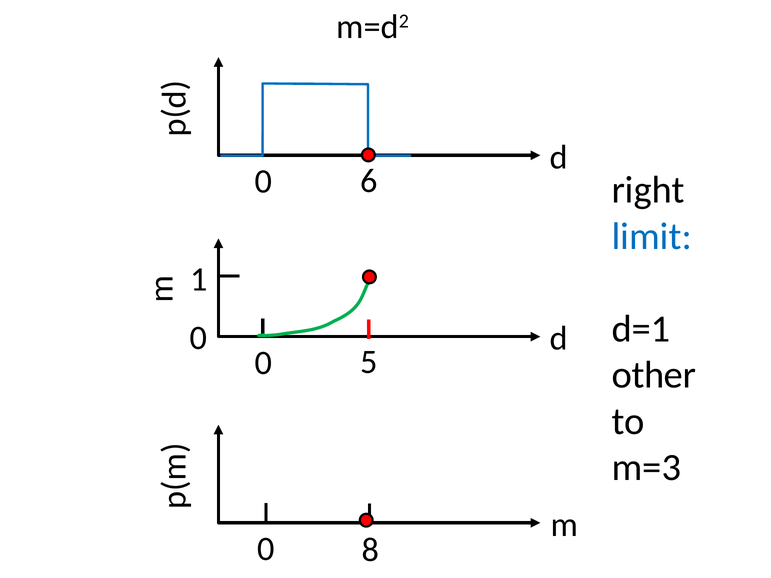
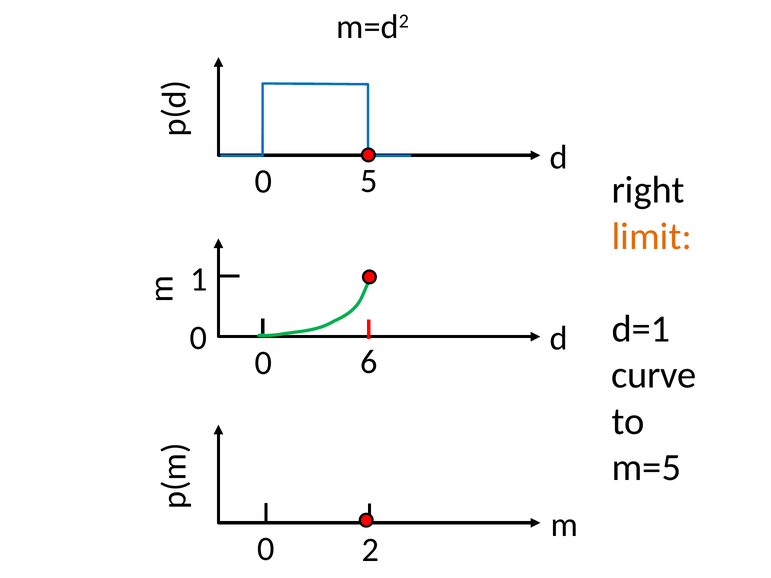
6: 6 -> 5 (369, 181)
limit colour: blue -> orange (652, 236)
5: 5 -> 6 (369, 362)
other: other -> curve (654, 375)
m=3: m=3 -> m=5 (646, 468)
8: 8 -> 2 (370, 550)
